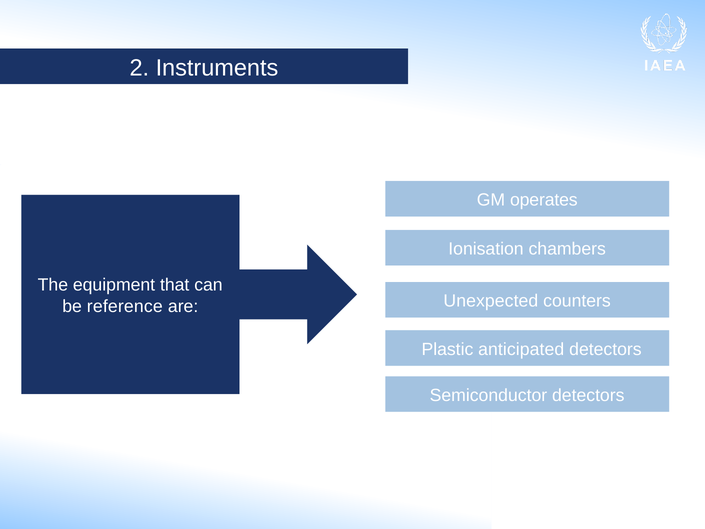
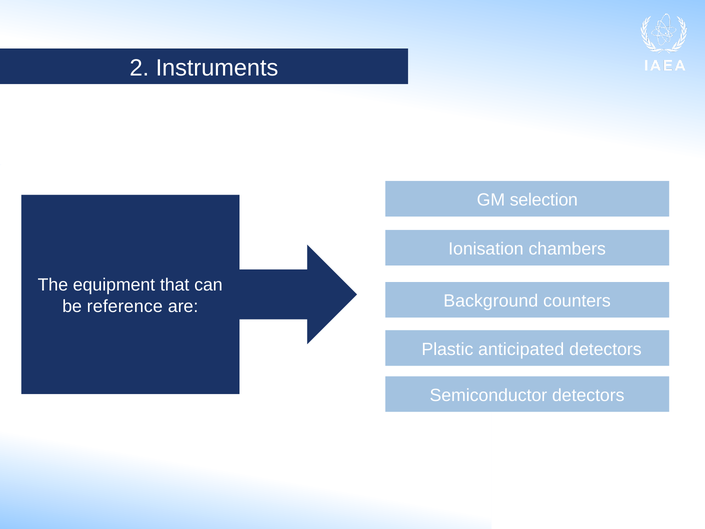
operates: operates -> selection (544, 200)
Unexpected: Unexpected -> Background (491, 301)
